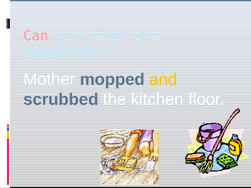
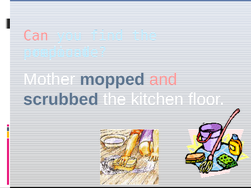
and colour: yellow -> pink (163, 79)
